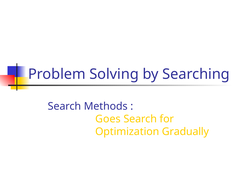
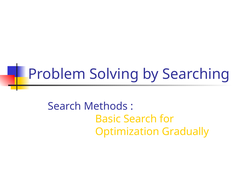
Goes: Goes -> Basic (108, 119)
